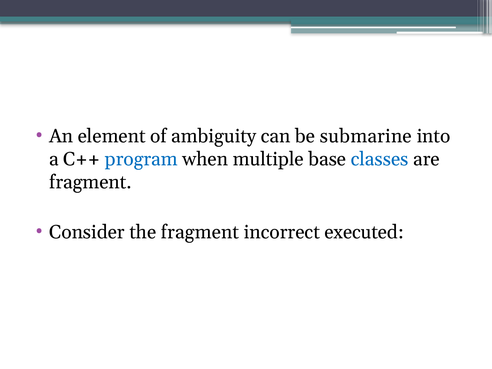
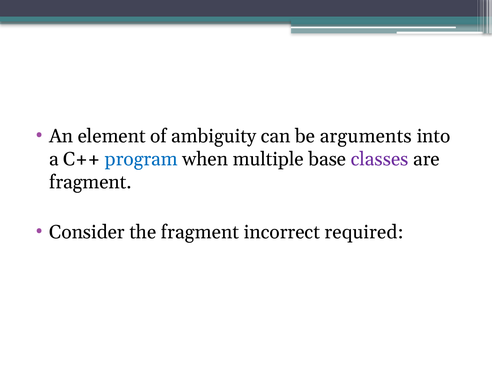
submarine: submarine -> arguments (366, 136)
classes colour: blue -> purple (380, 159)
executed: executed -> required (364, 232)
